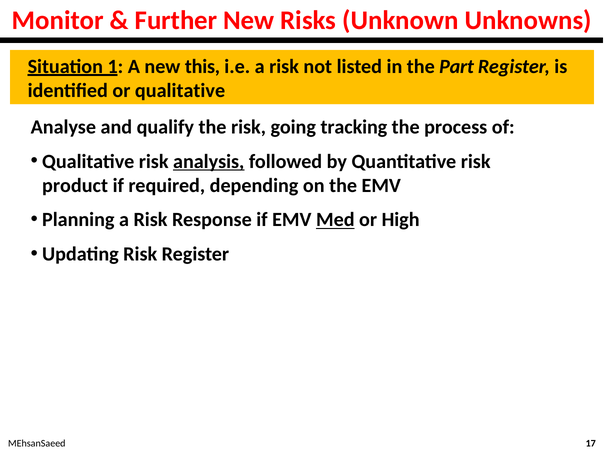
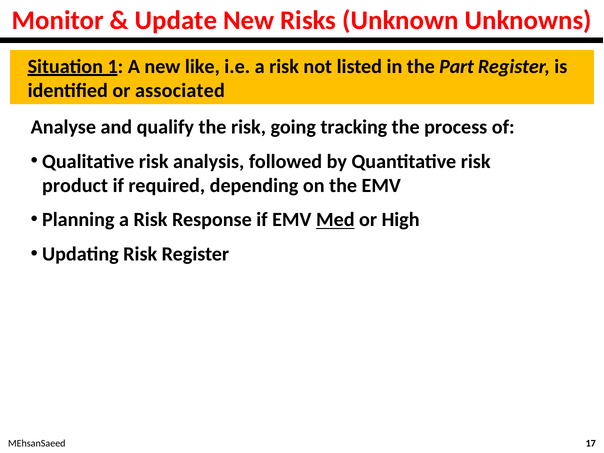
Further: Further -> Update (176, 21)
this: this -> like (202, 66)
or qualitative: qualitative -> associated (180, 91)
analysis underline: present -> none (209, 161)
